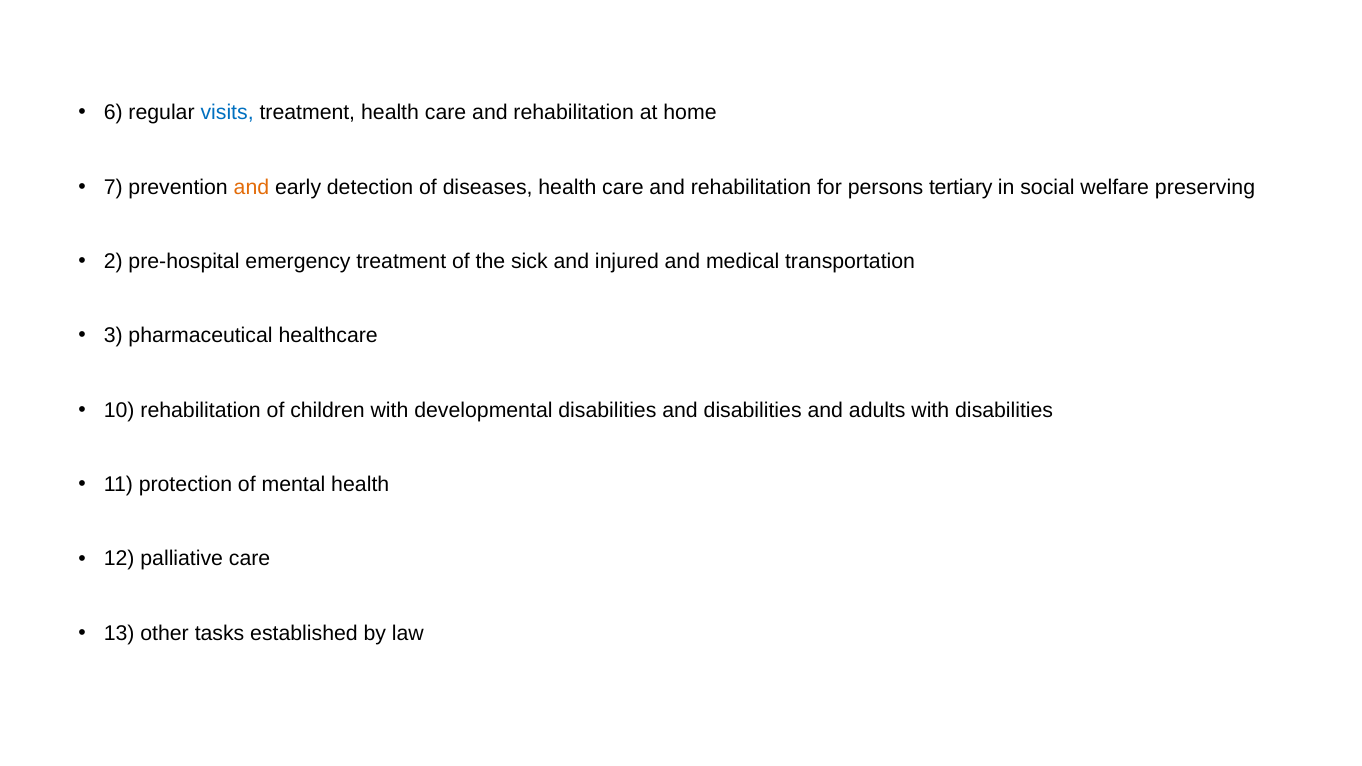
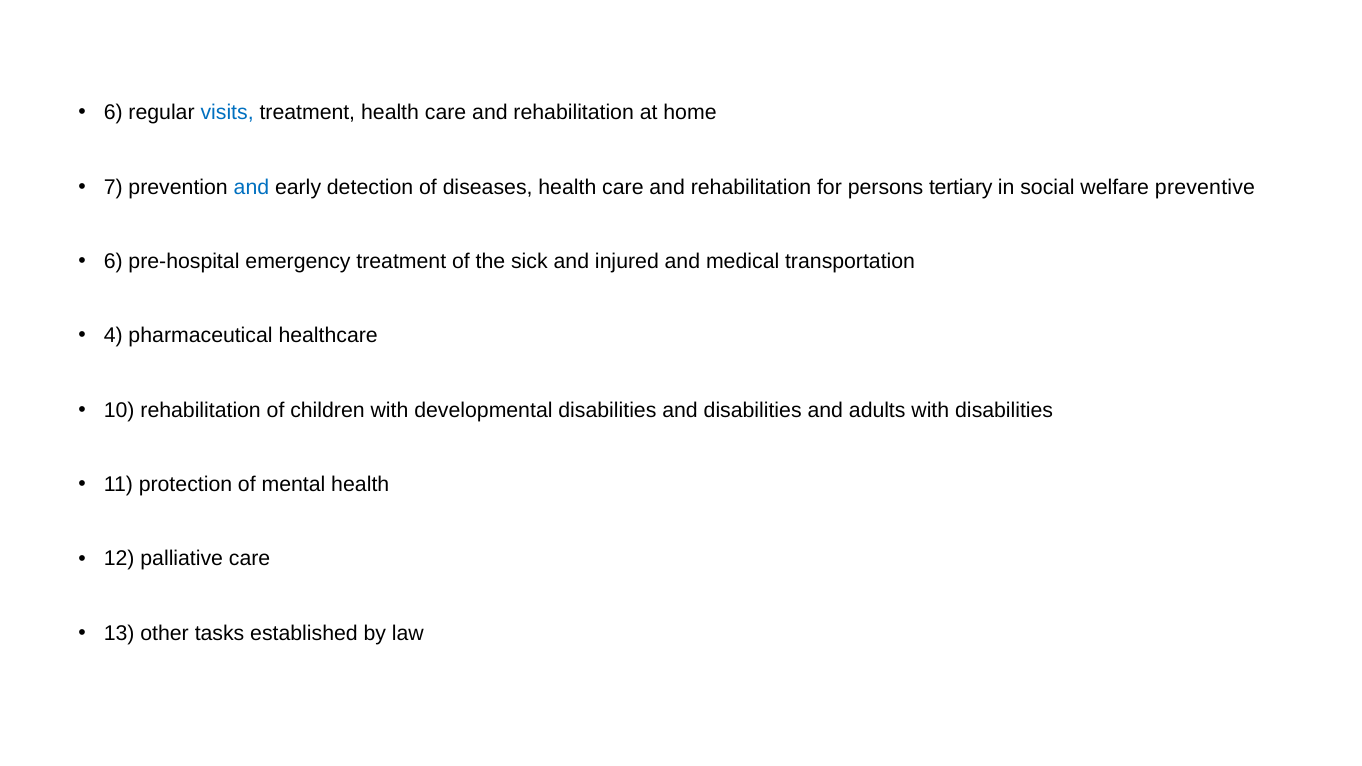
and colour: orange -> blue (251, 187)
preserving: preserving -> preventive (1205, 187)
2: 2 -> 6 (113, 262)
3: 3 -> 4 (113, 336)
